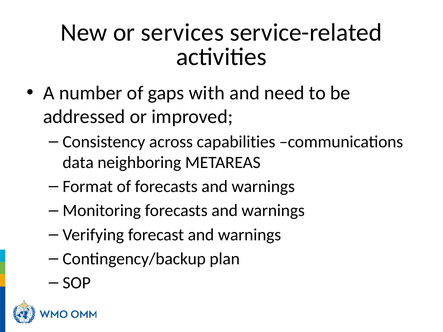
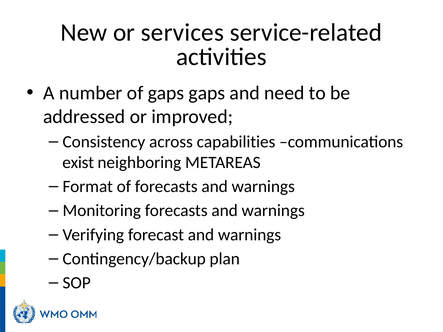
gaps with: with -> gaps (207, 93)
data: data -> exist (78, 163)
